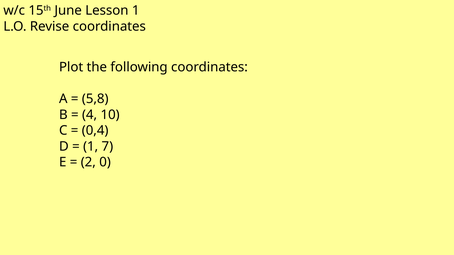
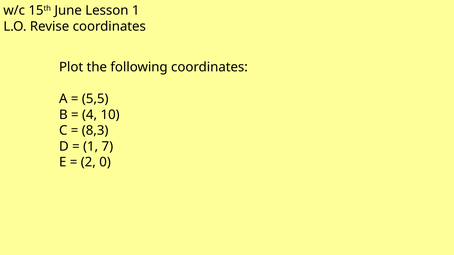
5,8: 5,8 -> 5,5 (95, 99)
0,4: 0,4 -> 8,3 (95, 131)
